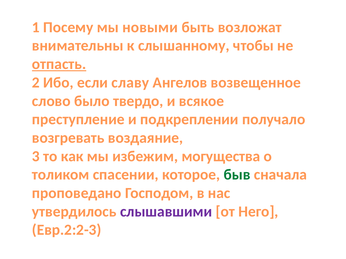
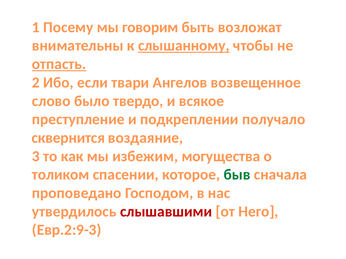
новыми: новыми -> говорим (150, 27)
слышанному underline: none -> present (184, 46)
славу: славу -> твари (130, 83)
возгревать: возгревать -> сквернится (68, 138)
слышавшими colour: purple -> red (166, 212)
Евр.2:2-3: Евр.2:2-3 -> Евр.2:9-3 (67, 230)
